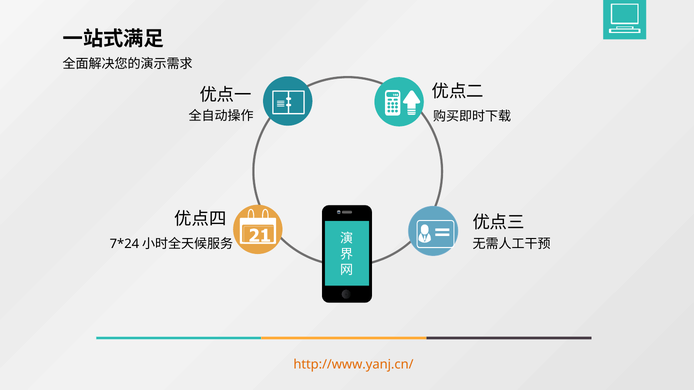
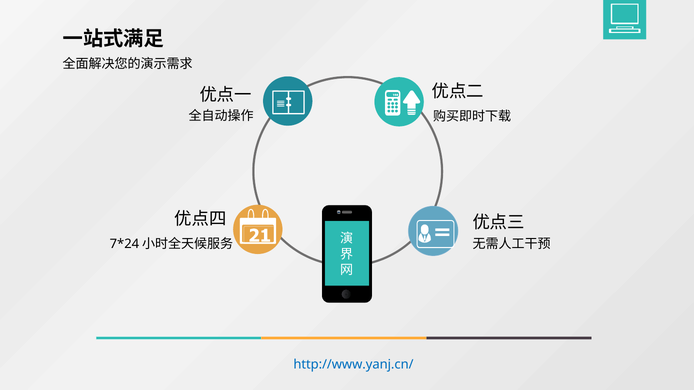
http://www.yanj.cn/ colour: orange -> blue (353, 365)
